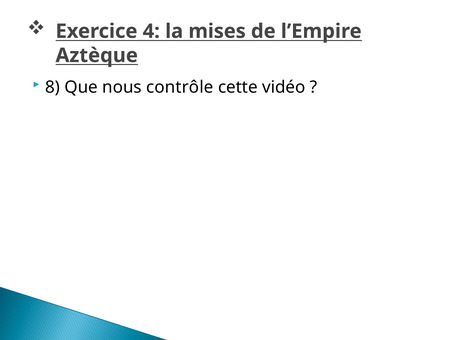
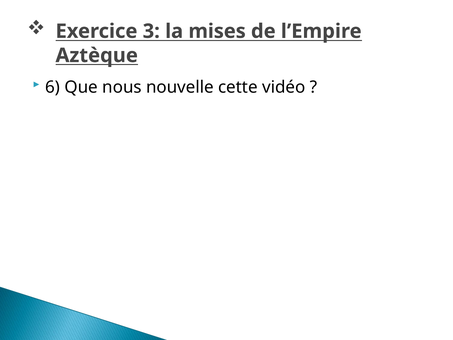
4: 4 -> 3 (151, 31)
8: 8 -> 6 (53, 87)
contrôle: contrôle -> nouvelle (180, 87)
